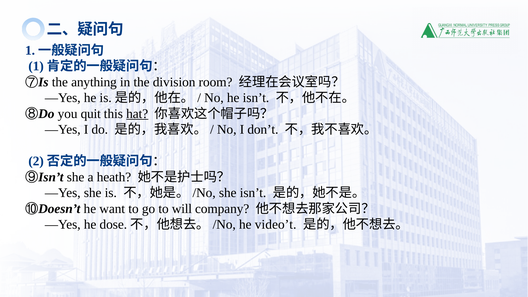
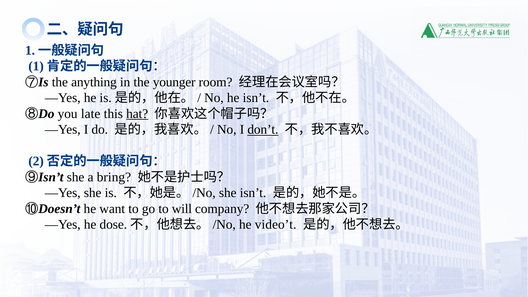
division: division -> younger (174, 82)
quit: quit -> late (91, 114)
don’t underline: none -> present (263, 130)
heath: heath -> bring (114, 177)
